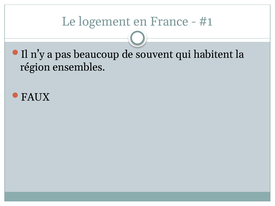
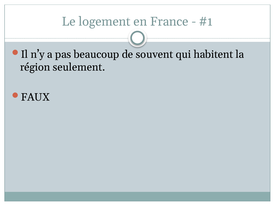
ensembles: ensembles -> seulement (79, 67)
